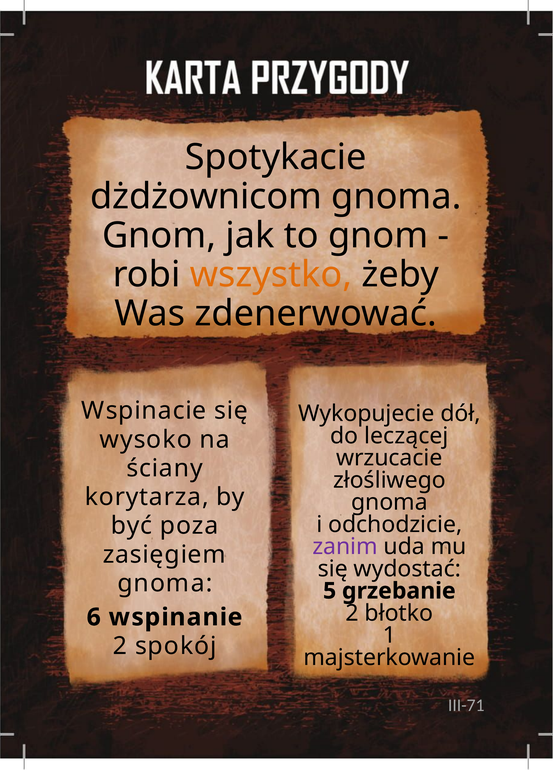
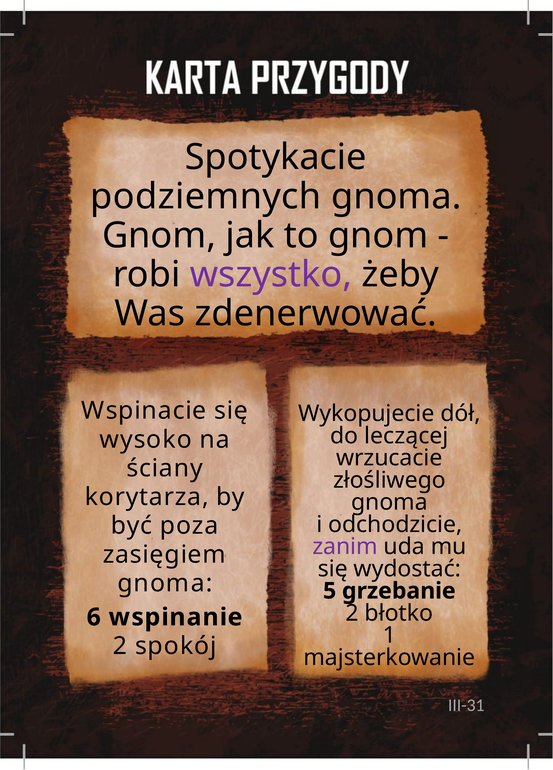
dżdżownicom: dżdżownicom -> podziemnych (206, 196)
wszystko colour: orange -> purple (271, 274)
III-71: III-71 -> III-31 (466, 705)
